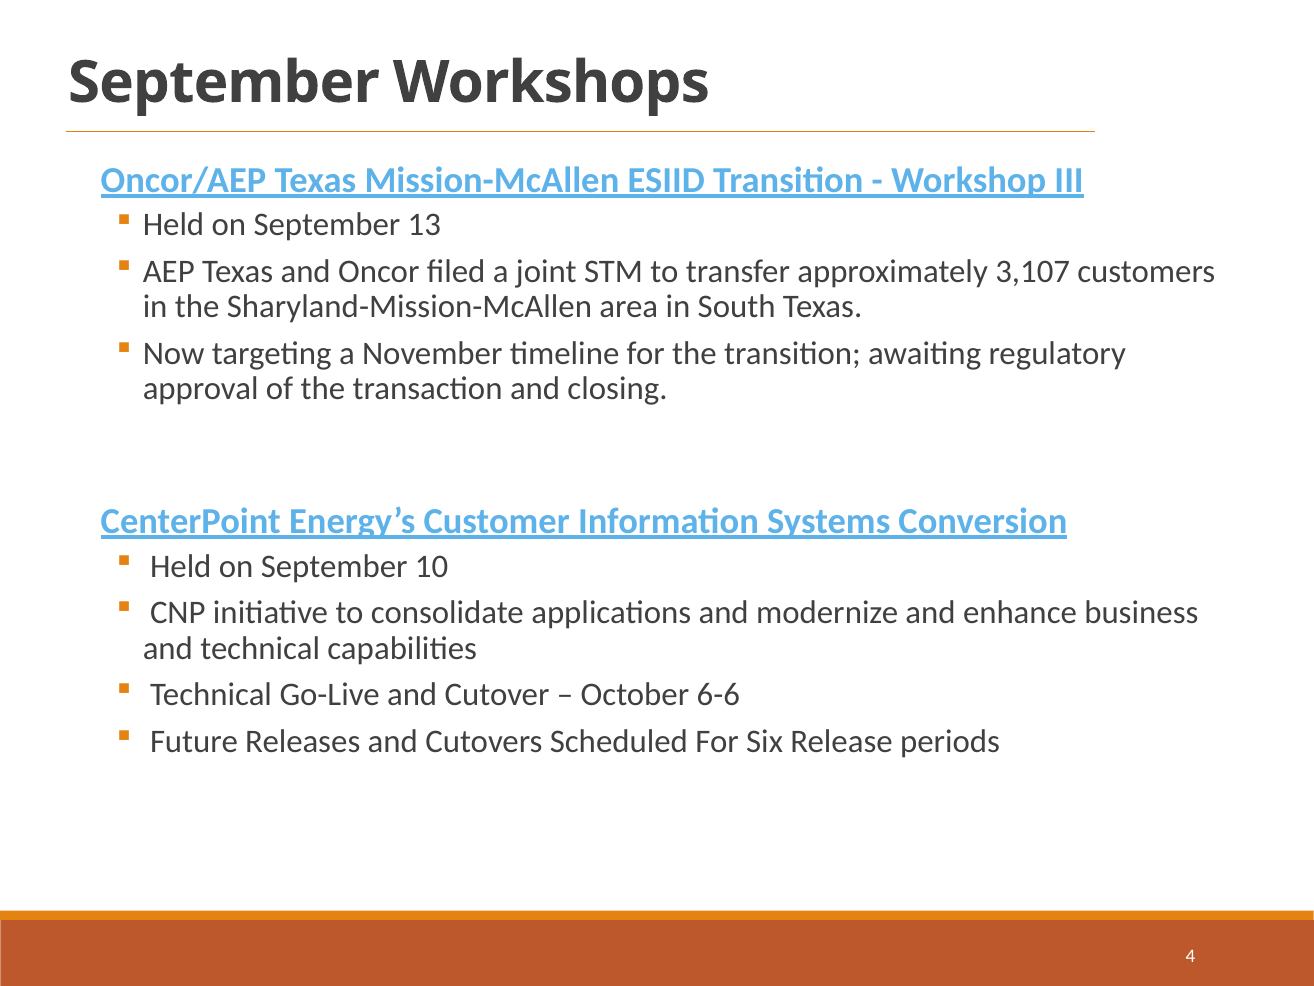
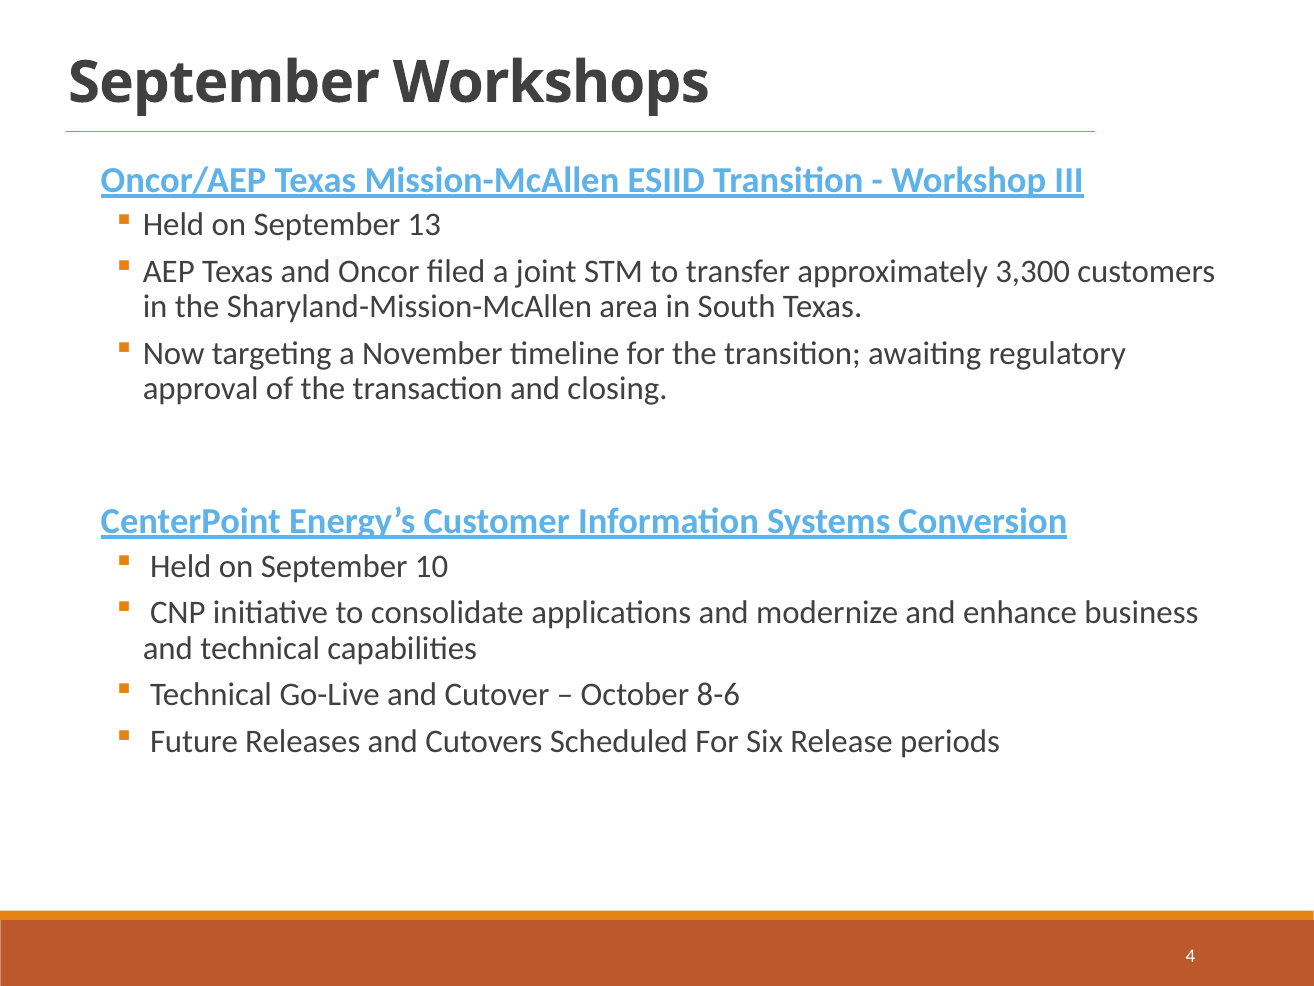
3,107: 3,107 -> 3,300 (1033, 271)
6-6: 6-6 -> 8-6 (718, 695)
